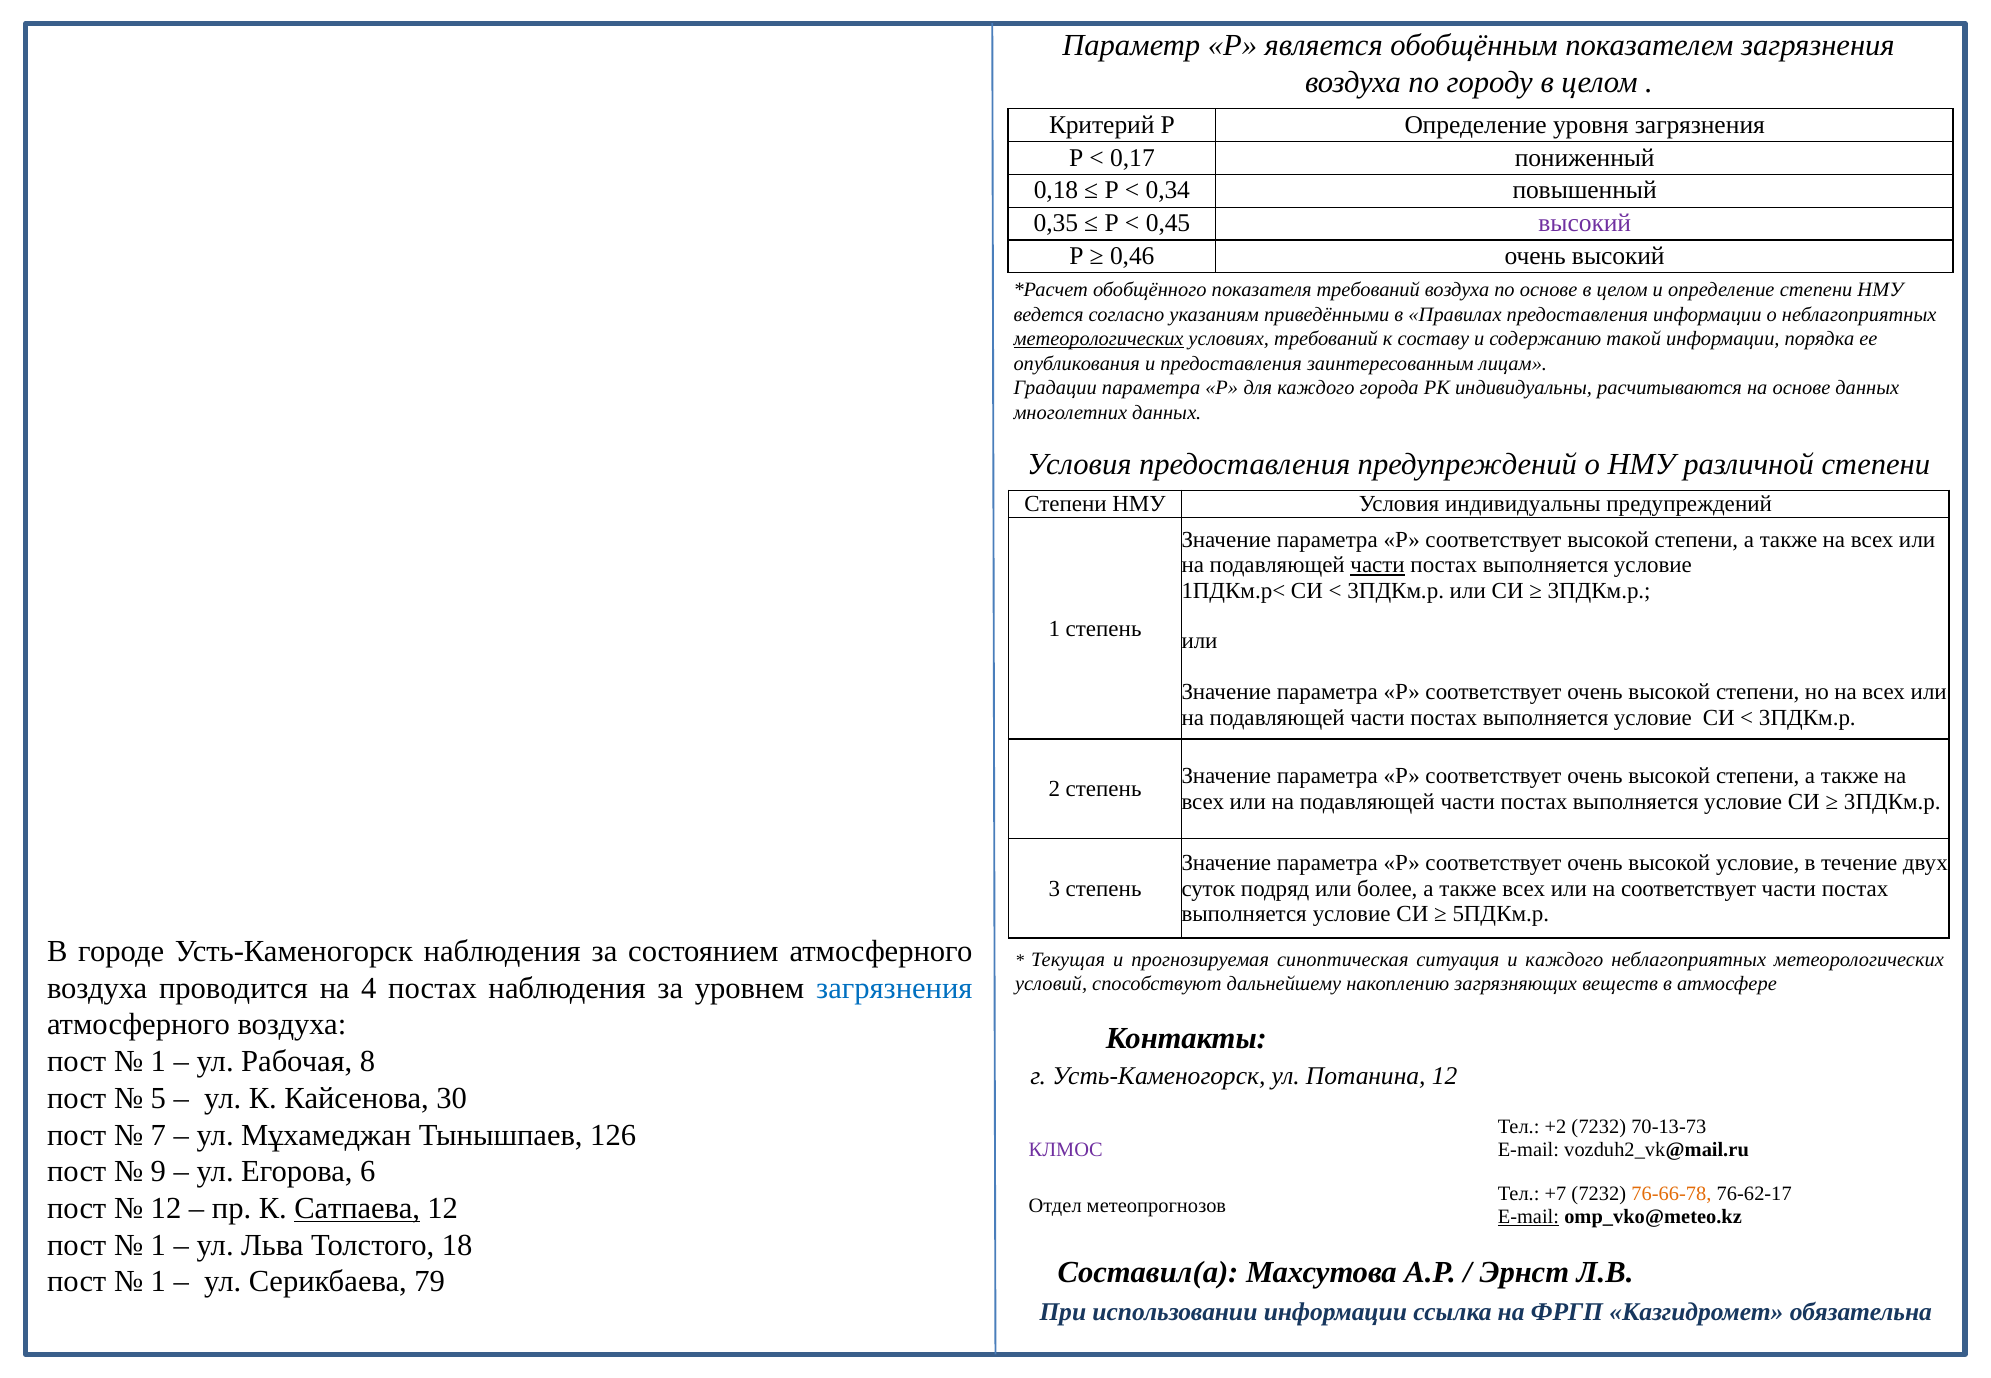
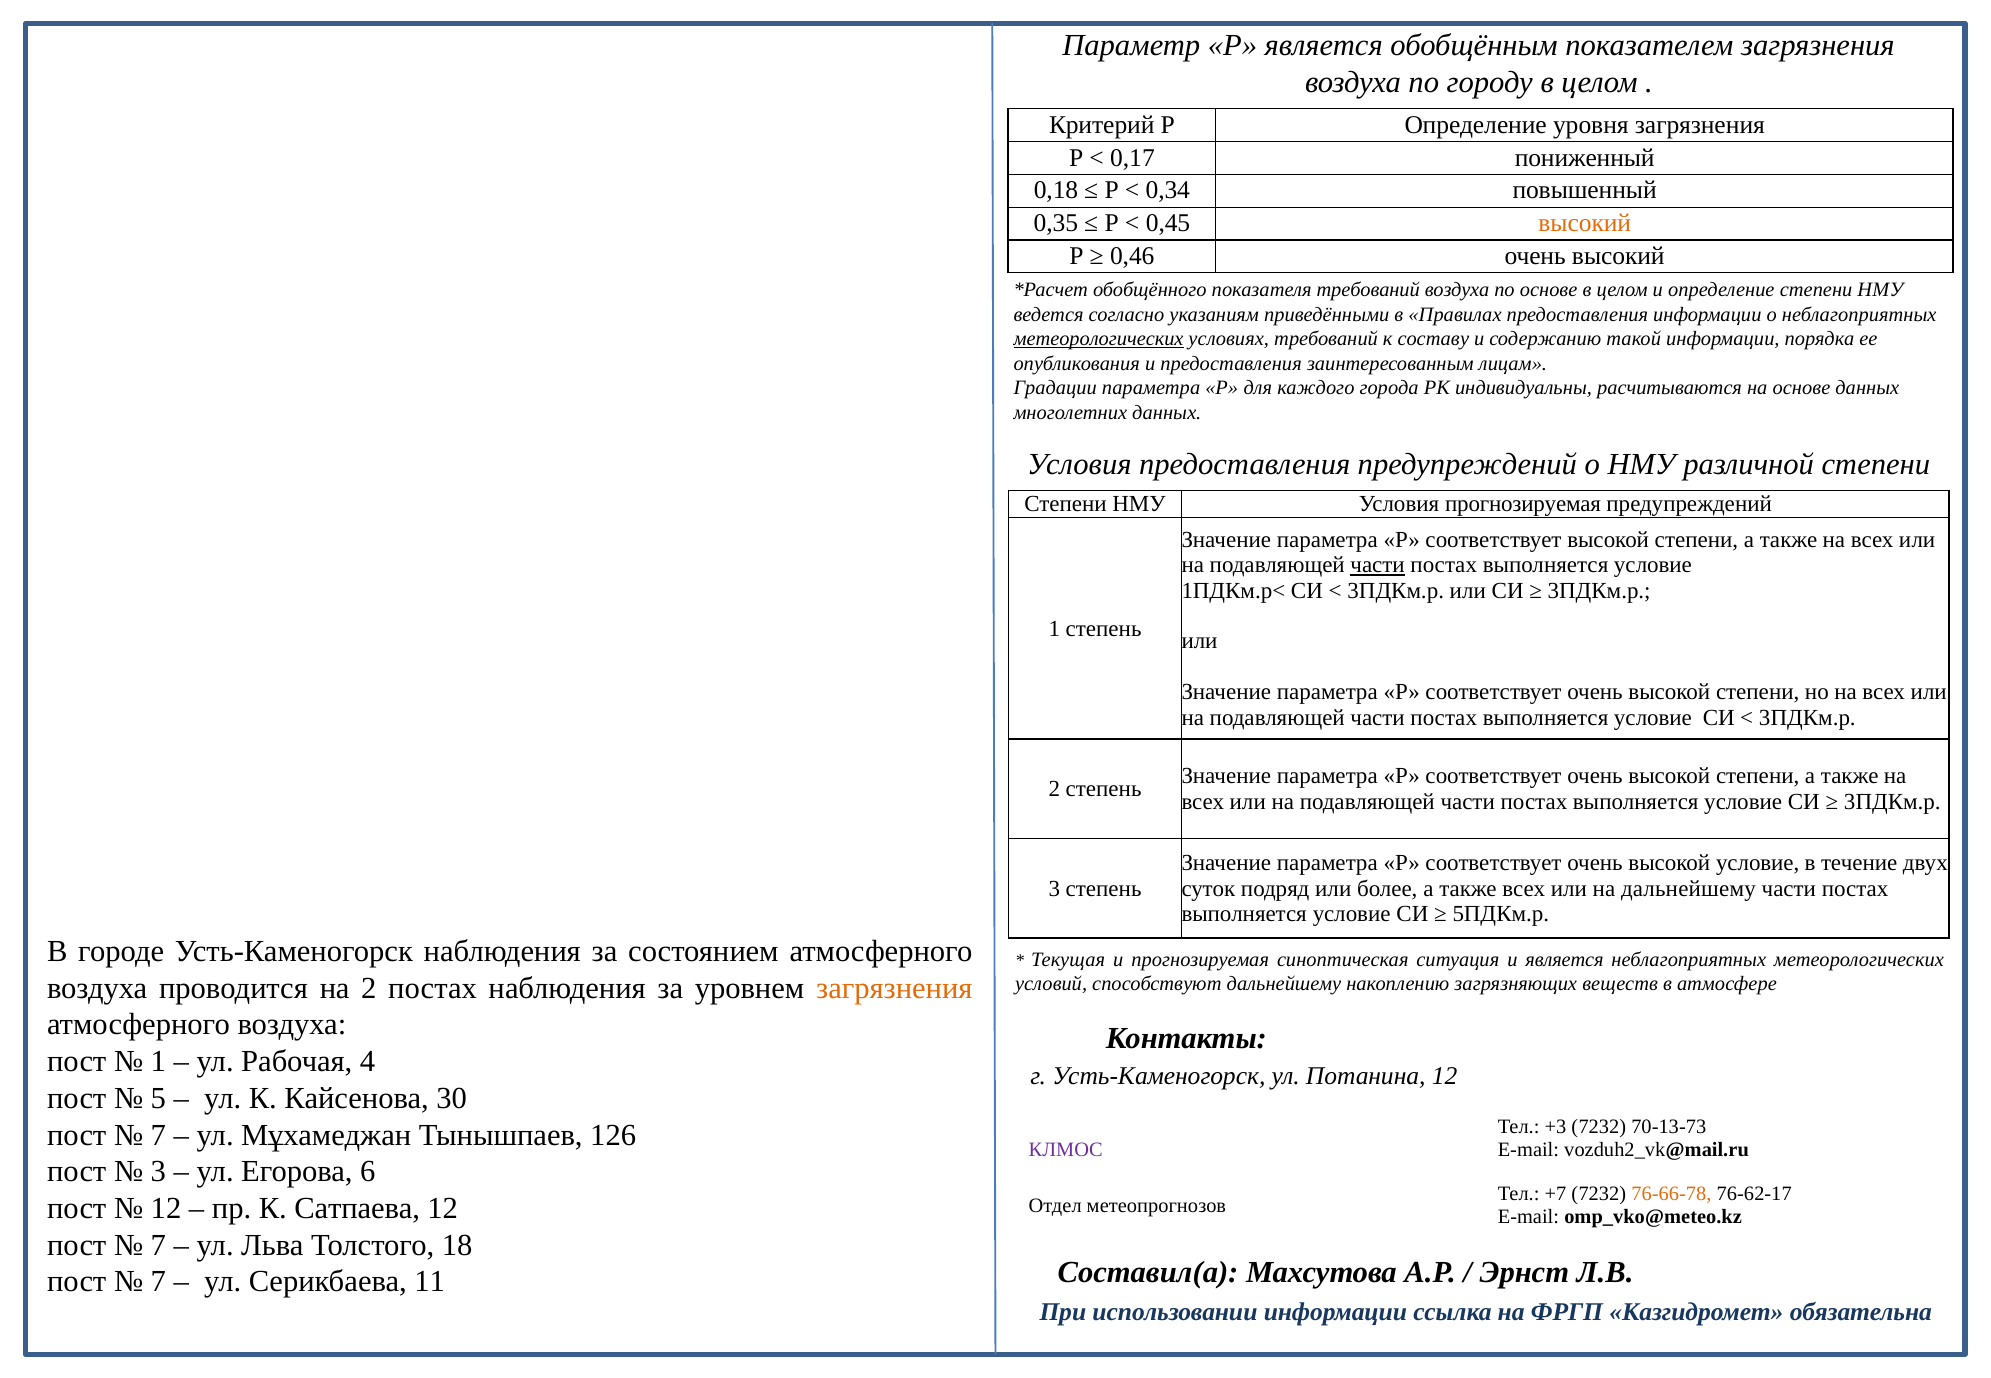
высокий colour: purple -> orange (1585, 223)
Условия индивидуальны: индивидуальны -> прогнозируемая (1523, 504)
на соответствует: соответствует -> дальнейшему (1688, 889)
и каждого: каждого -> является (1564, 960)
на 4: 4 -> 2 (369, 988)
загрязнения colour: blue -> orange (894, 988)
8: 8 -> 4 (368, 1062)
+2: +2 -> +3 (1555, 1127)
9: 9 -> 3 (158, 1172)
Сатпаева underline: present -> none (357, 1209)
E-mail underline: present -> none (1528, 1217)
1: 1 -> 7 (158, 1245)
1: 1 -> 7 (158, 1282)
79: 79 -> 11 (430, 1282)
